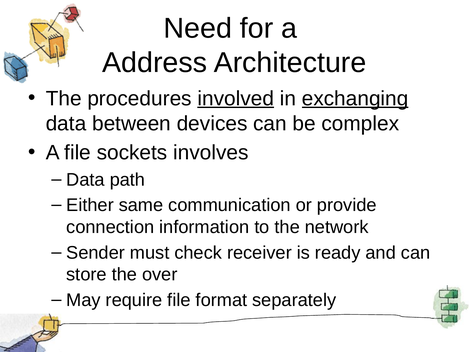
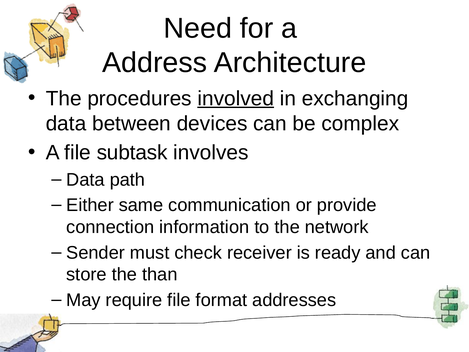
exchanging underline: present -> none (355, 98)
sockets: sockets -> subtask (132, 153)
over: over -> than (160, 274)
separately: separately -> addresses (294, 300)
